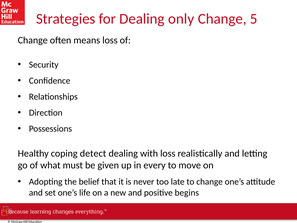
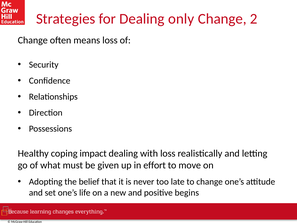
5: 5 -> 2 (254, 19)
detect: detect -> impact (93, 153)
every: every -> effort (155, 165)
